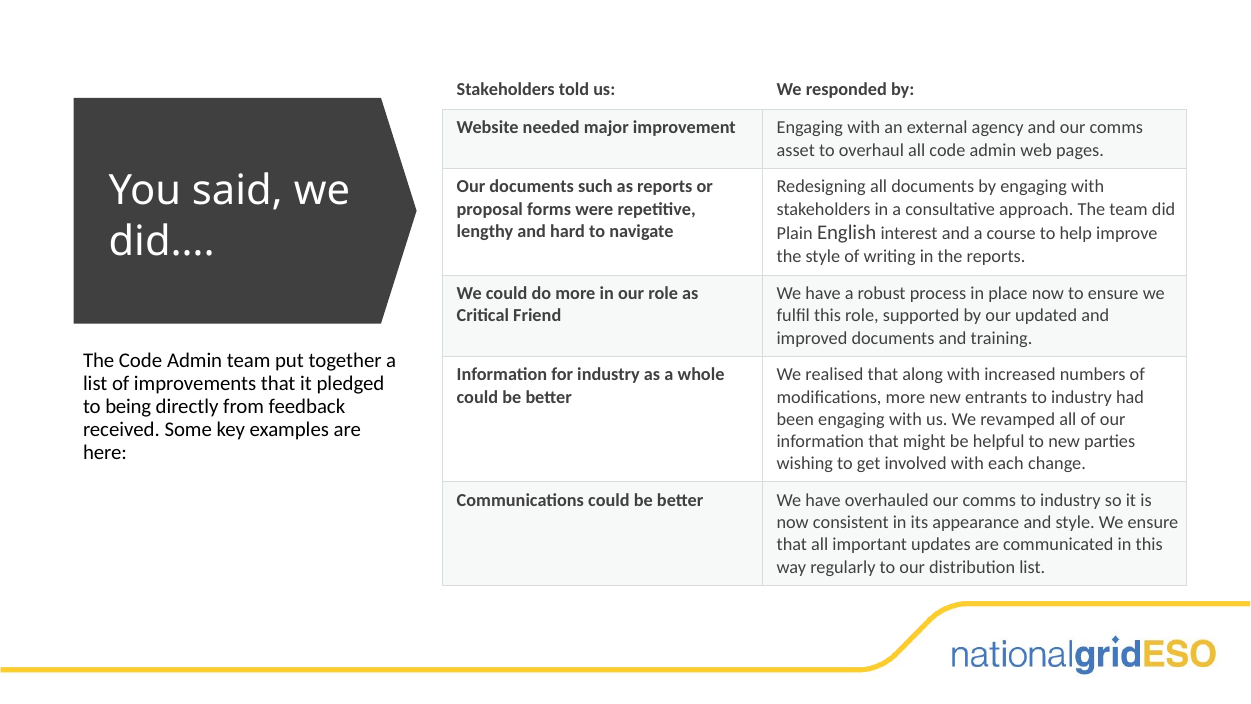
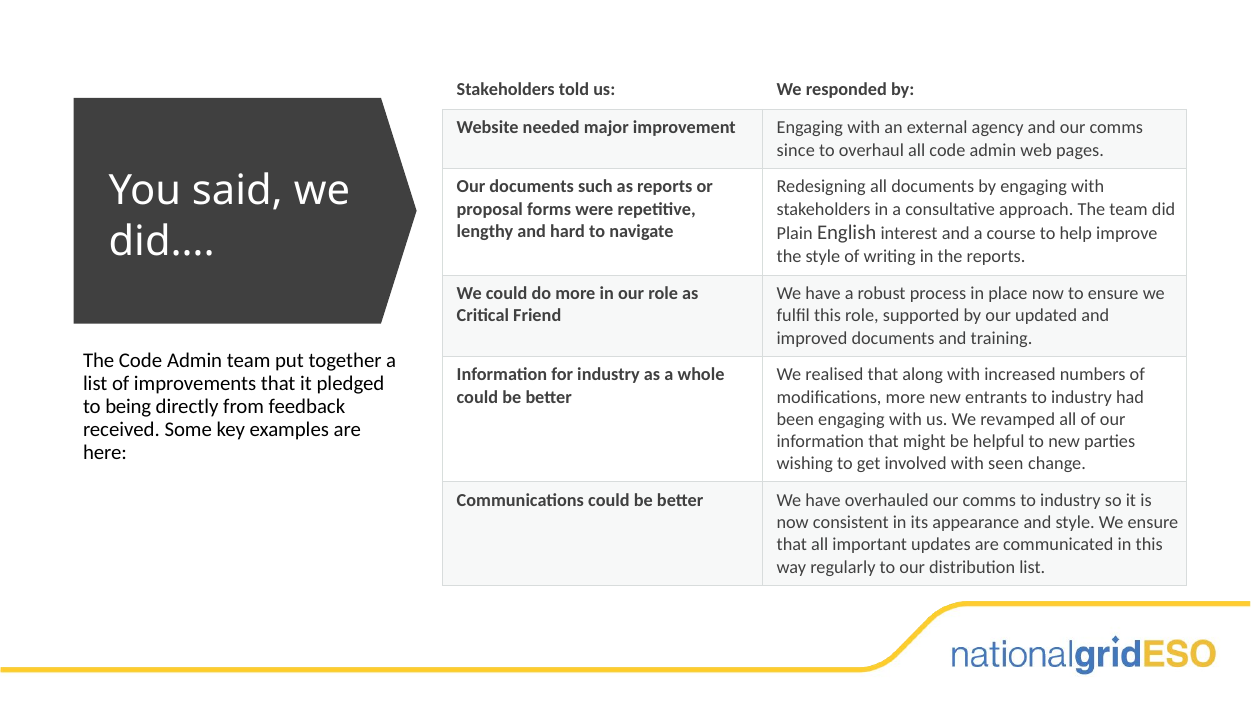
asset: asset -> since (796, 150)
each: each -> seen (1006, 464)
